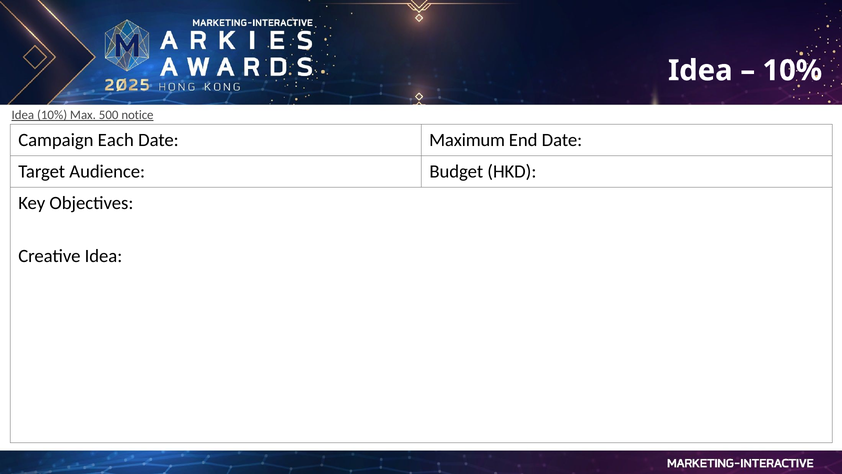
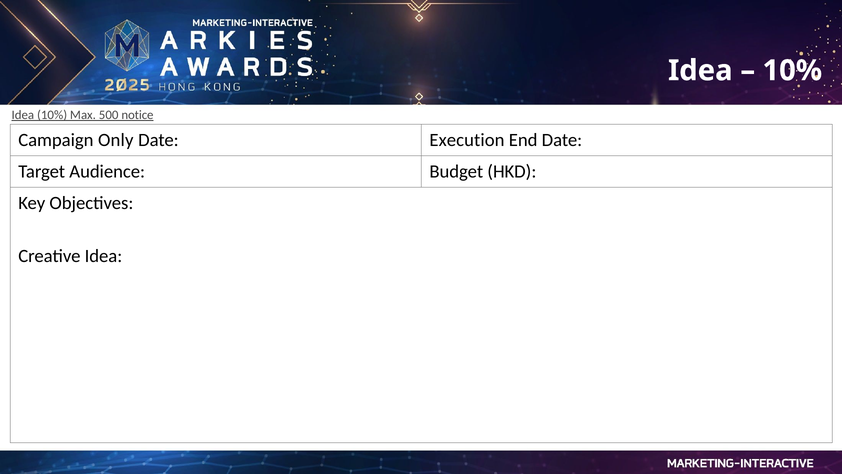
Each: Each -> Only (116, 140)
Maximum: Maximum -> Execution (467, 140)
